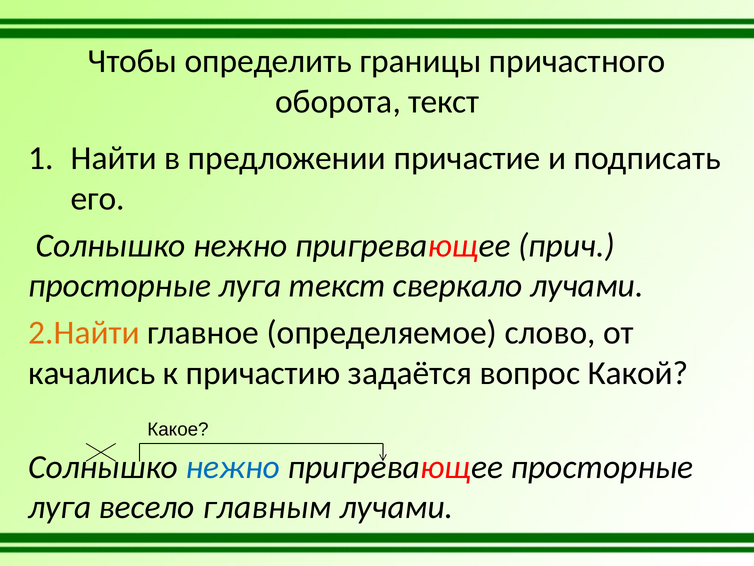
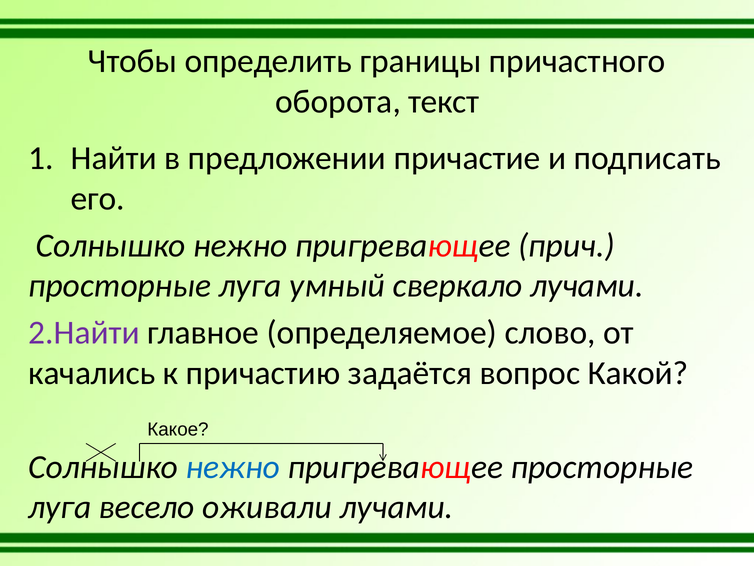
луга текст: текст -> умный (337, 286)
2.Найти colour: orange -> purple (84, 332)
главным: главным -> оживали (267, 507)
